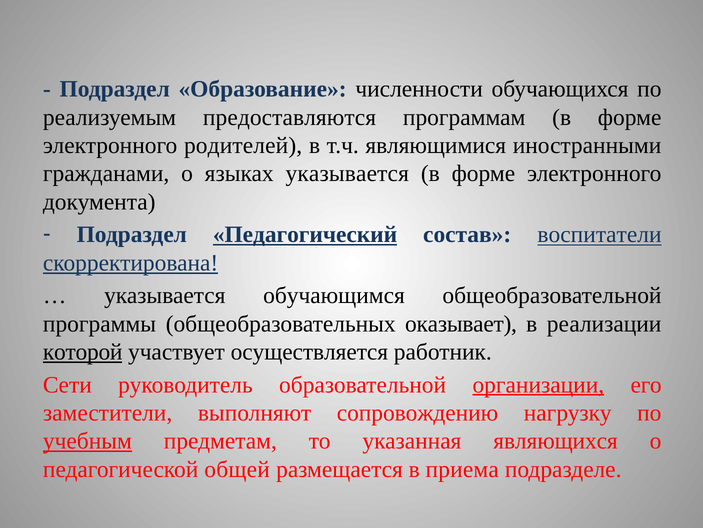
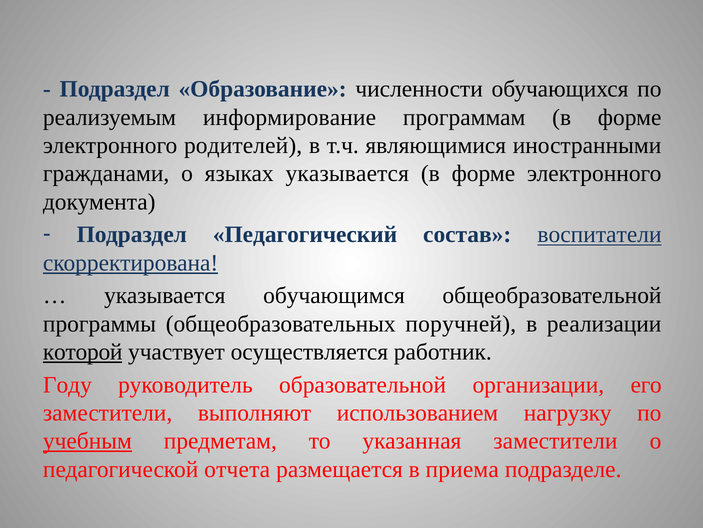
предоставляются: предоставляются -> информирование (289, 117)
Педагогический underline: present -> none (305, 234)
оказывает: оказывает -> поручней (461, 323)
Сети: Сети -> Году (67, 384)
организации underline: present -> none (538, 384)
сопровождению: сопровождению -> использованием (418, 412)
указанная являющихся: являющихся -> заместители (555, 441)
общей: общей -> отчета (237, 469)
